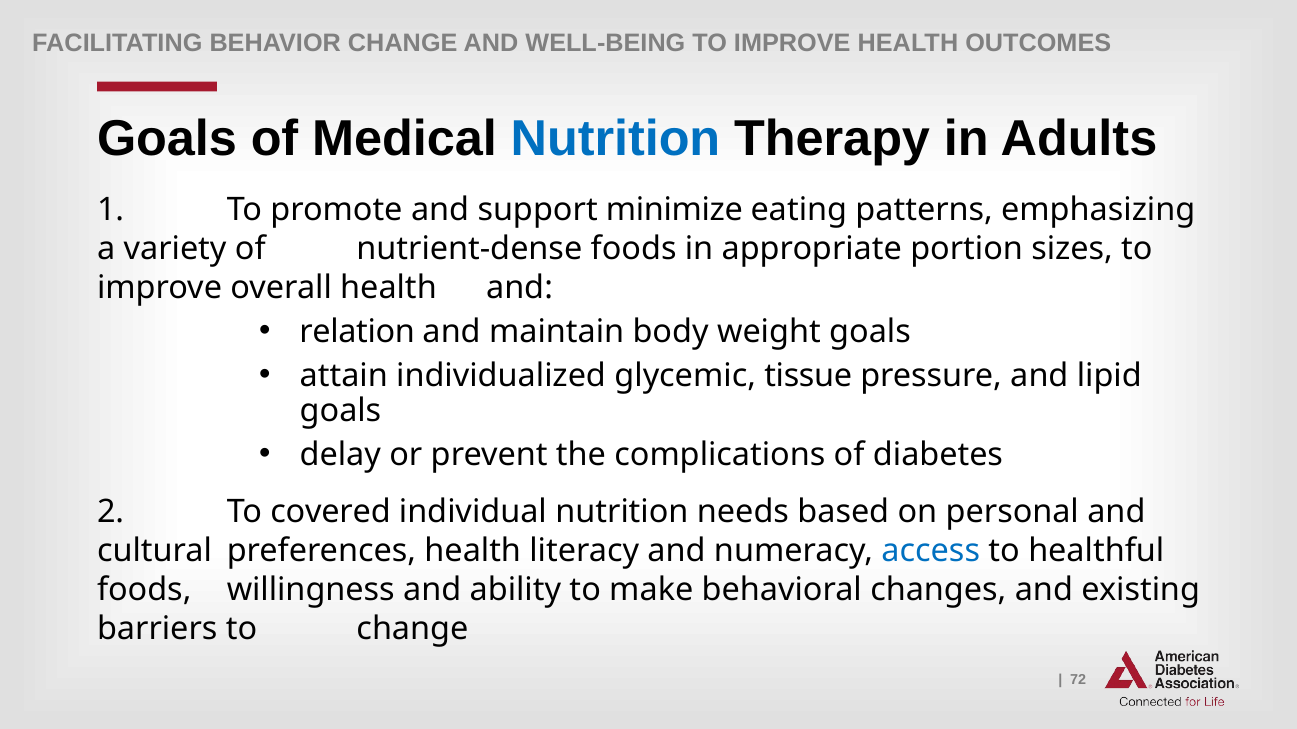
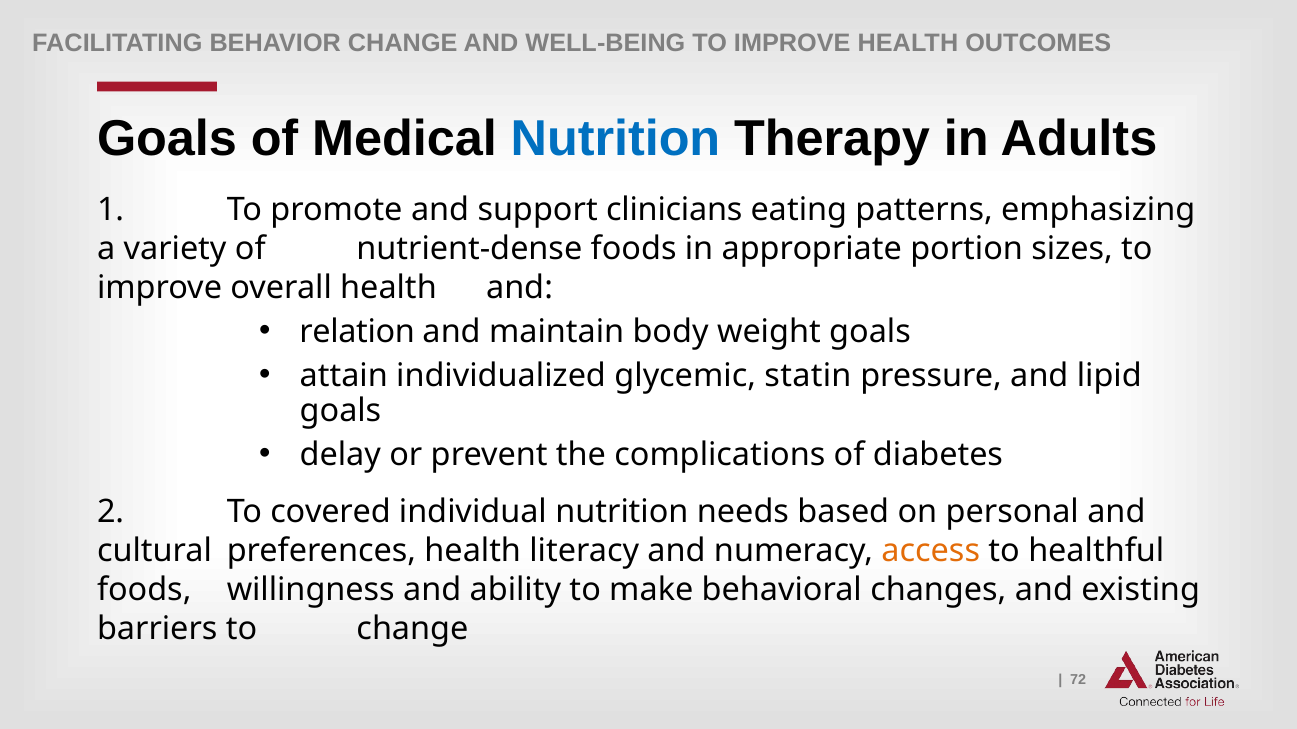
minimize: minimize -> clinicians (674, 210)
tissue: tissue -> statin (808, 376)
access colour: blue -> orange (931, 551)
